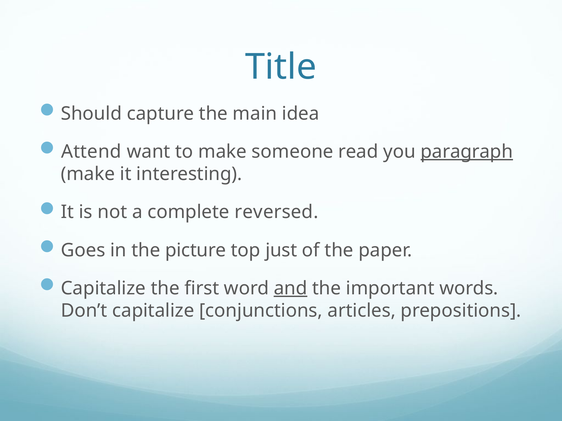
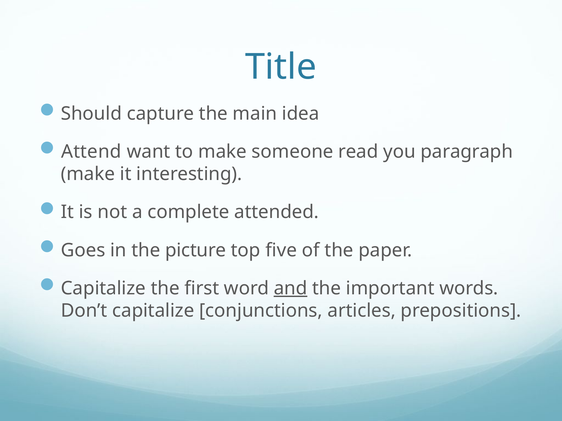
paragraph underline: present -> none (467, 152)
reversed: reversed -> attended (277, 212)
just: just -> five (281, 250)
